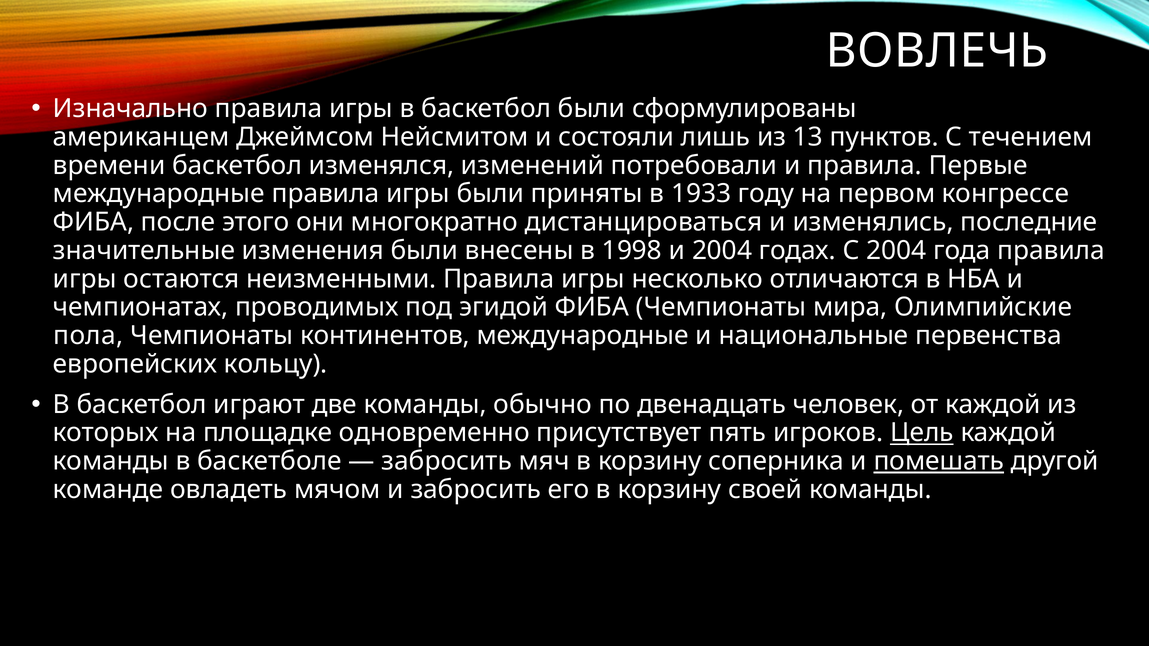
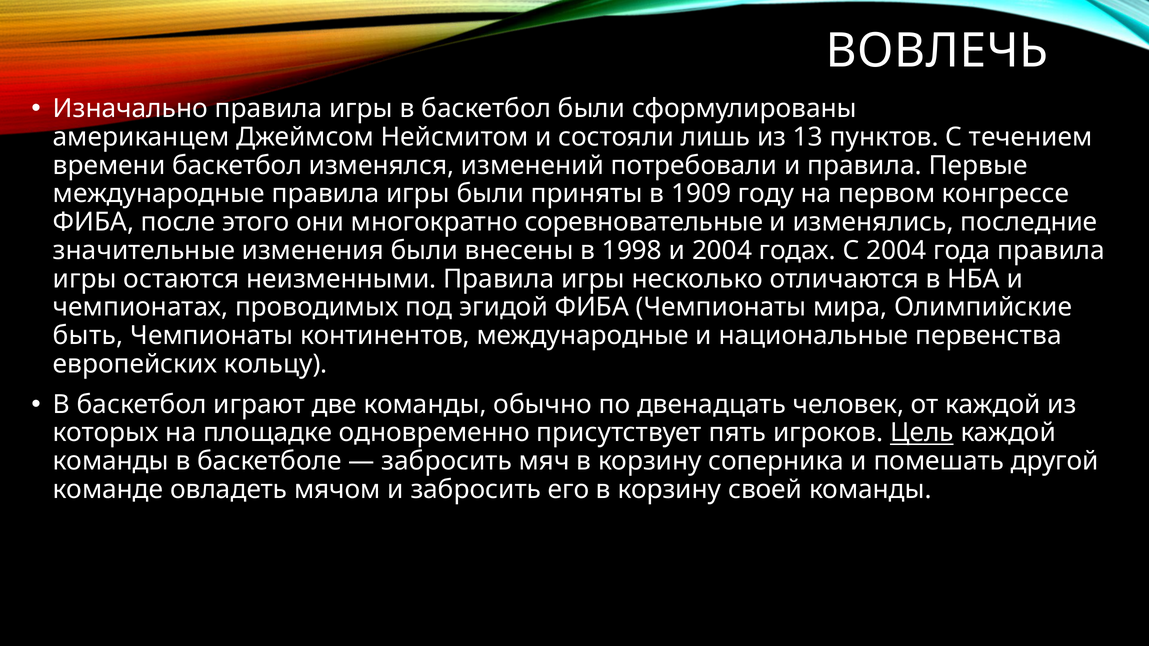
1933: 1933 -> 1909 (701, 194)
дистанцироваться: дистанцироваться -> соревновательные (644, 222)
пола: пола -> быть (88, 336)
помешать underline: present -> none (939, 461)
